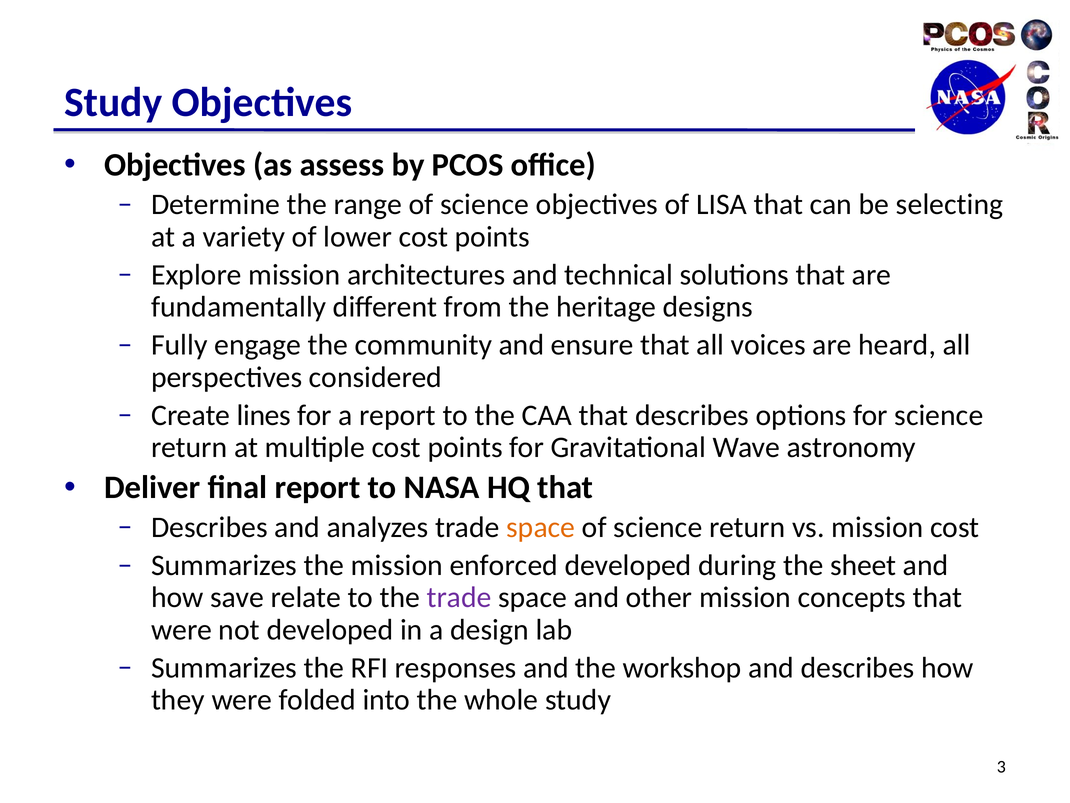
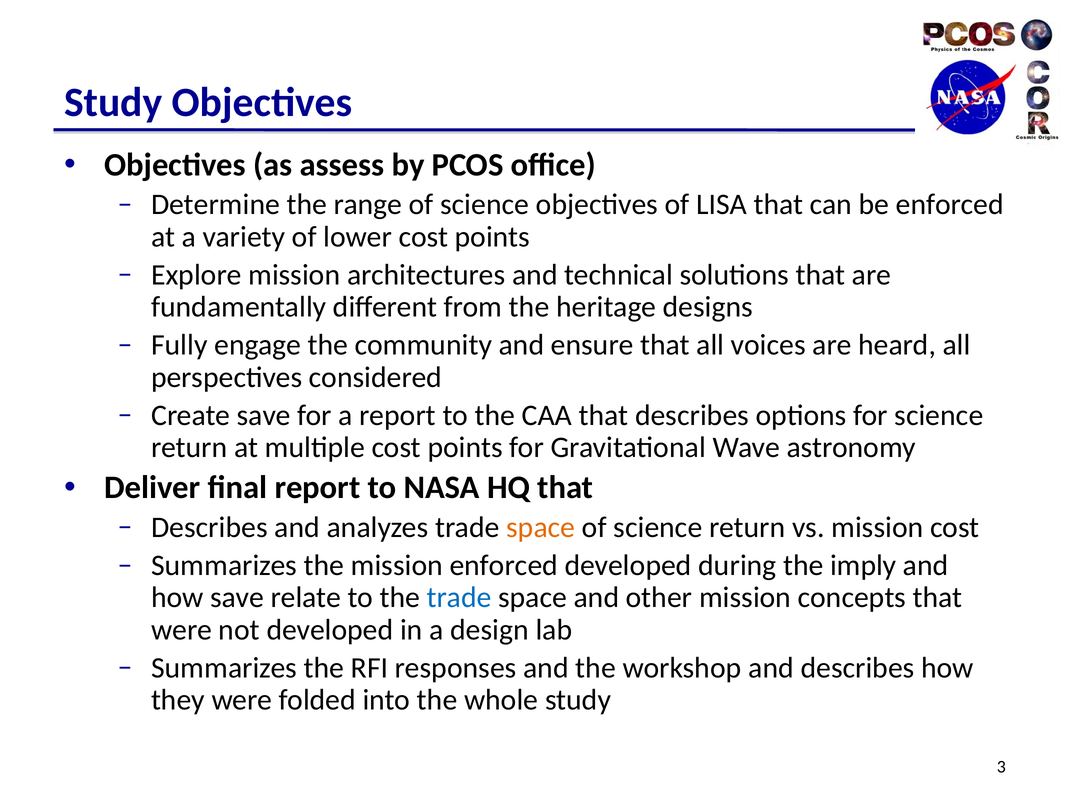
be selecting: selecting -> enforced (950, 204)
Create lines: lines -> save (264, 415)
sheet: sheet -> imply (863, 565)
trade colour: purple -> blue (459, 597)
